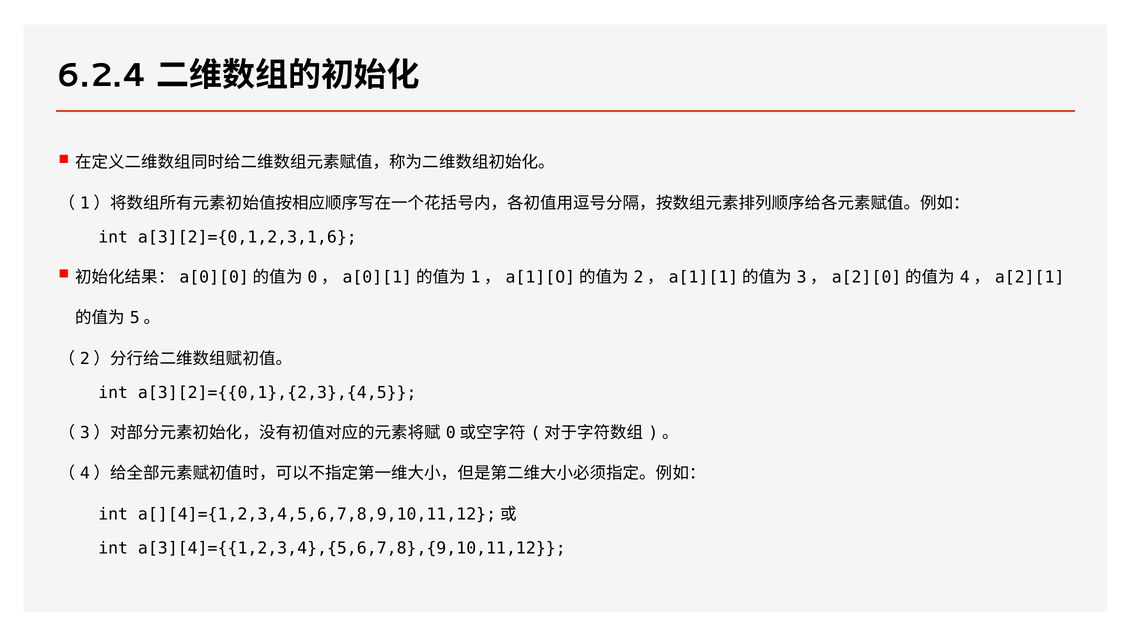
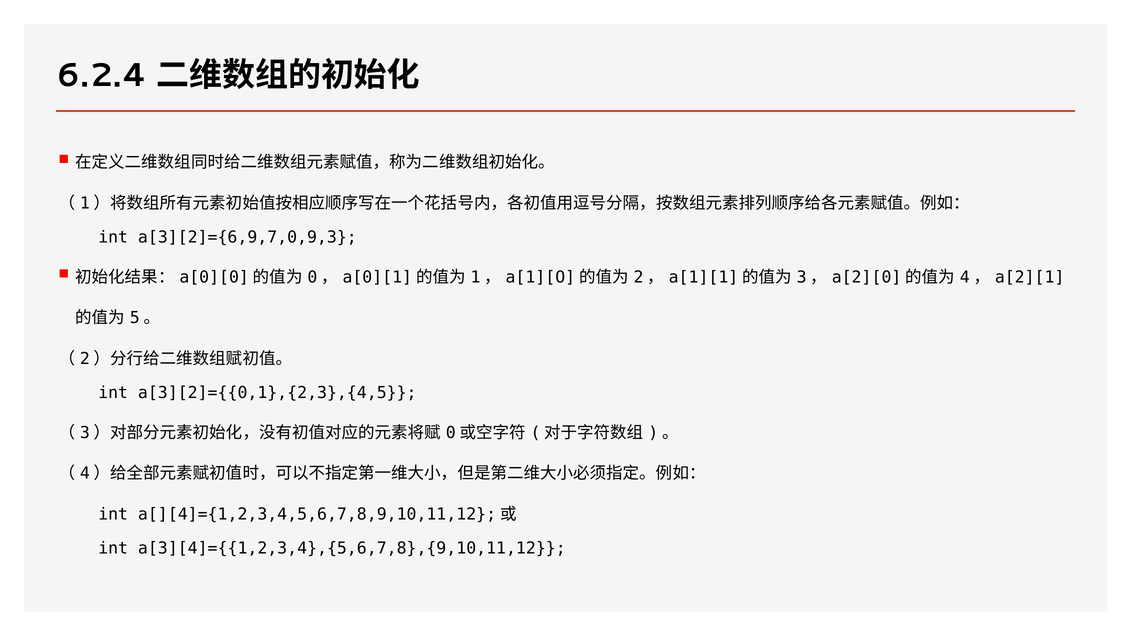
a[3][2]={0,1,2,3,1,6: a[3][2]={0,1,2,3,1,6 -> a[3][2]={6,9,7,0,9,3 (247, 237)
